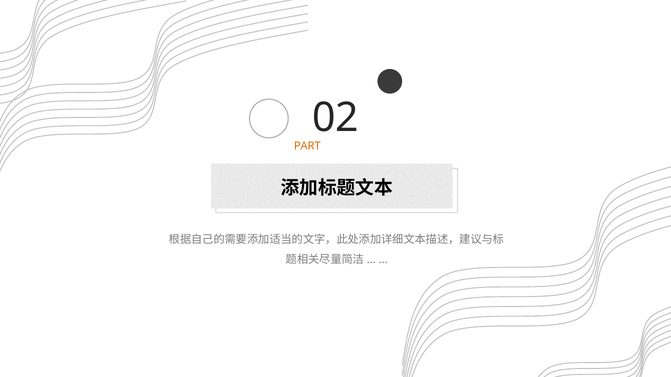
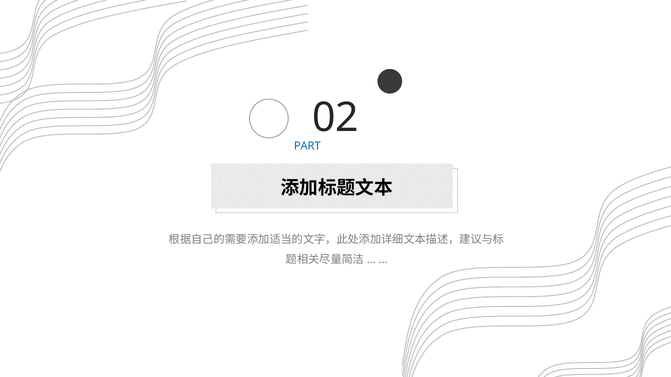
PART colour: orange -> blue (307, 146)
